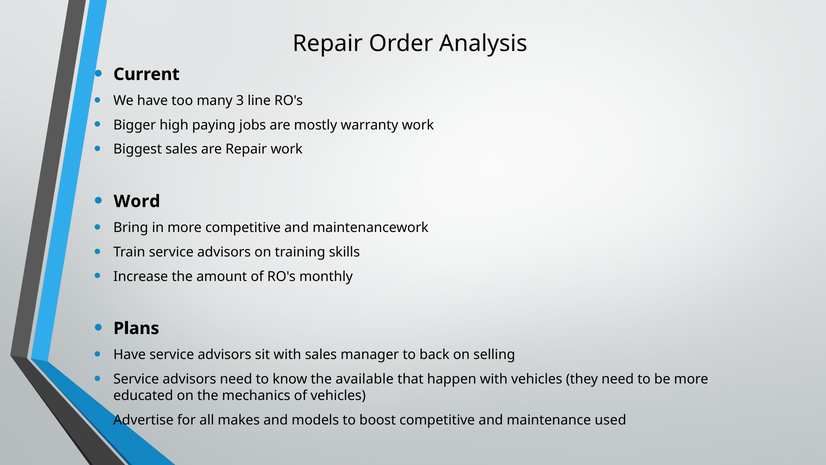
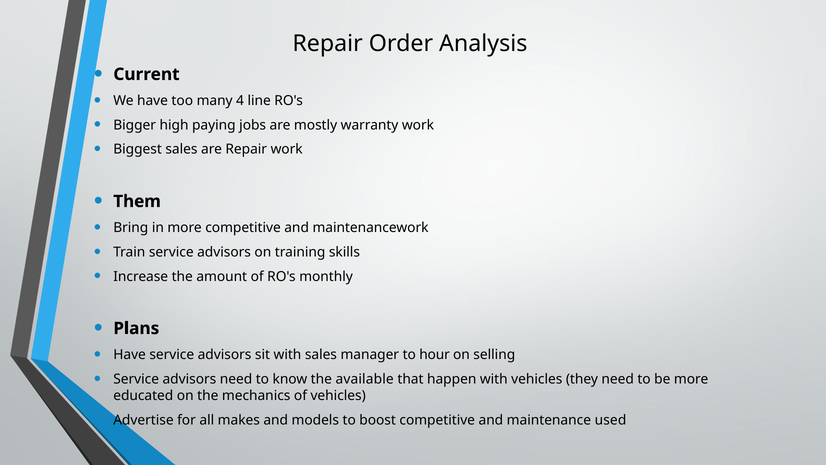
3: 3 -> 4 (240, 101)
Word: Word -> Them (137, 201)
back: back -> hour (435, 354)
